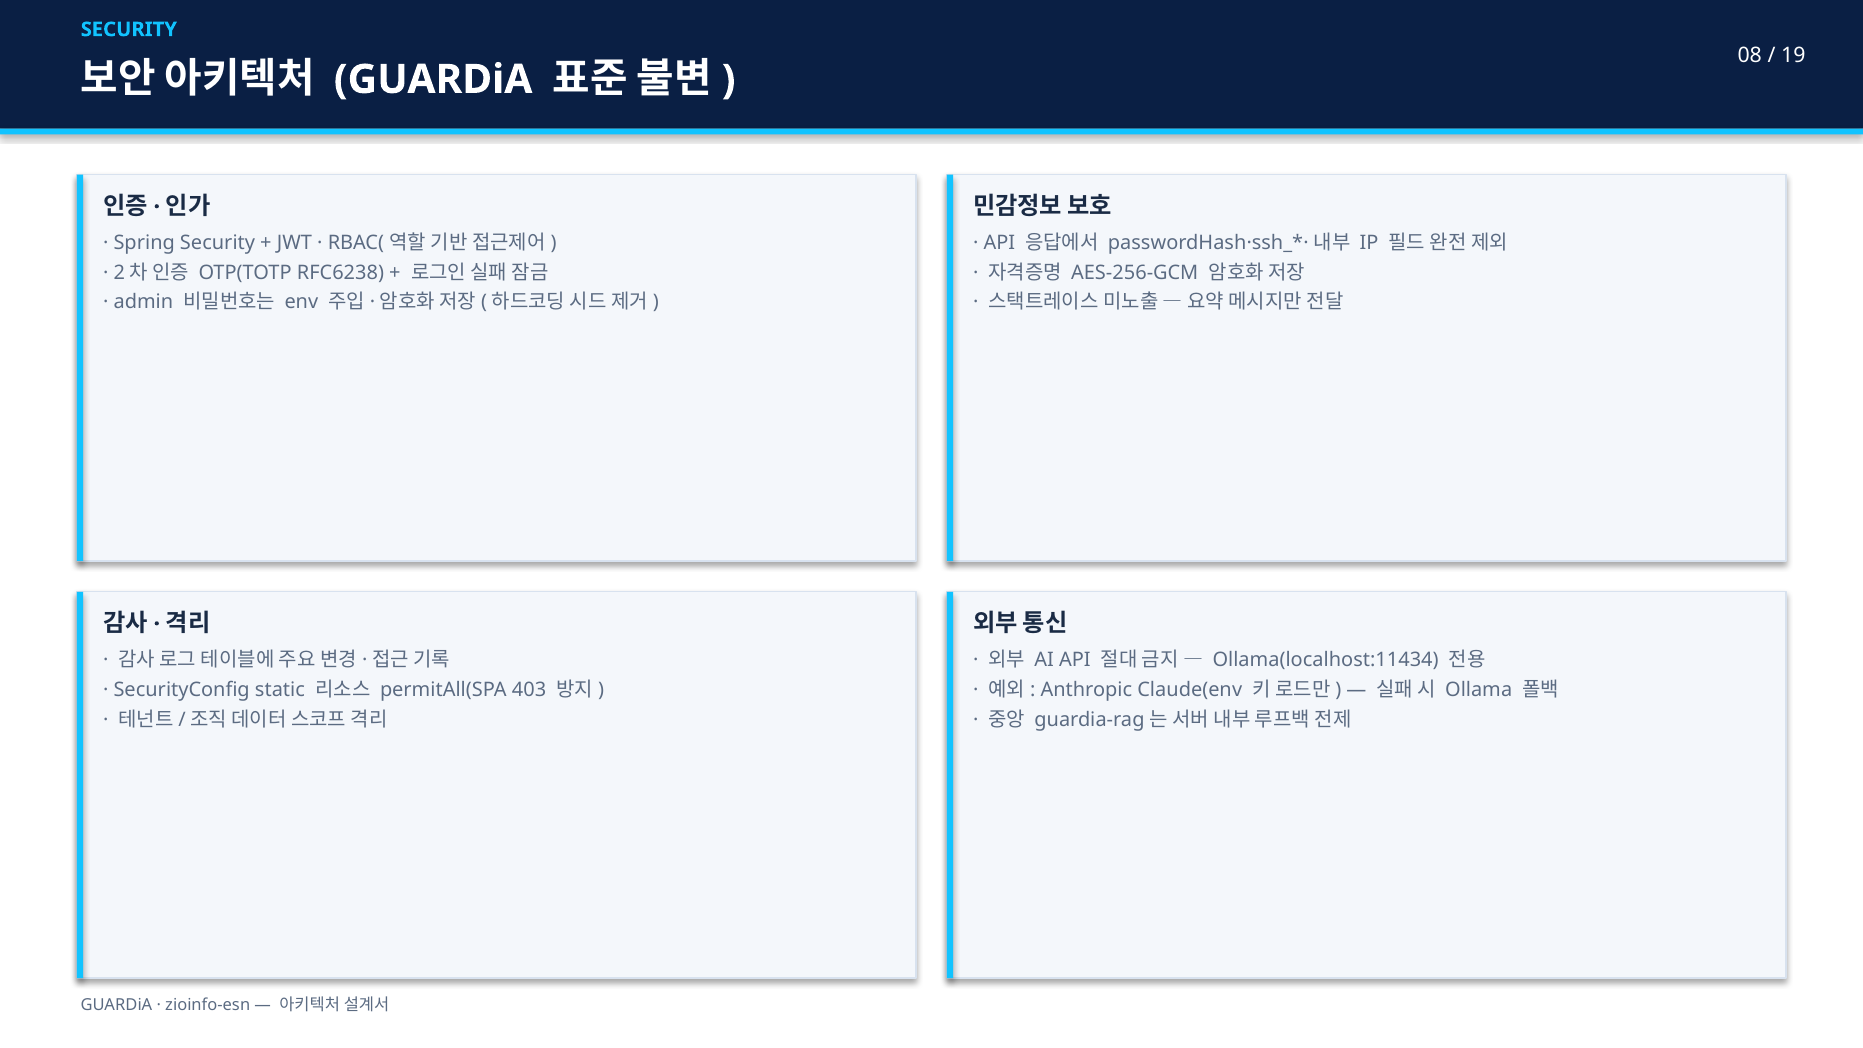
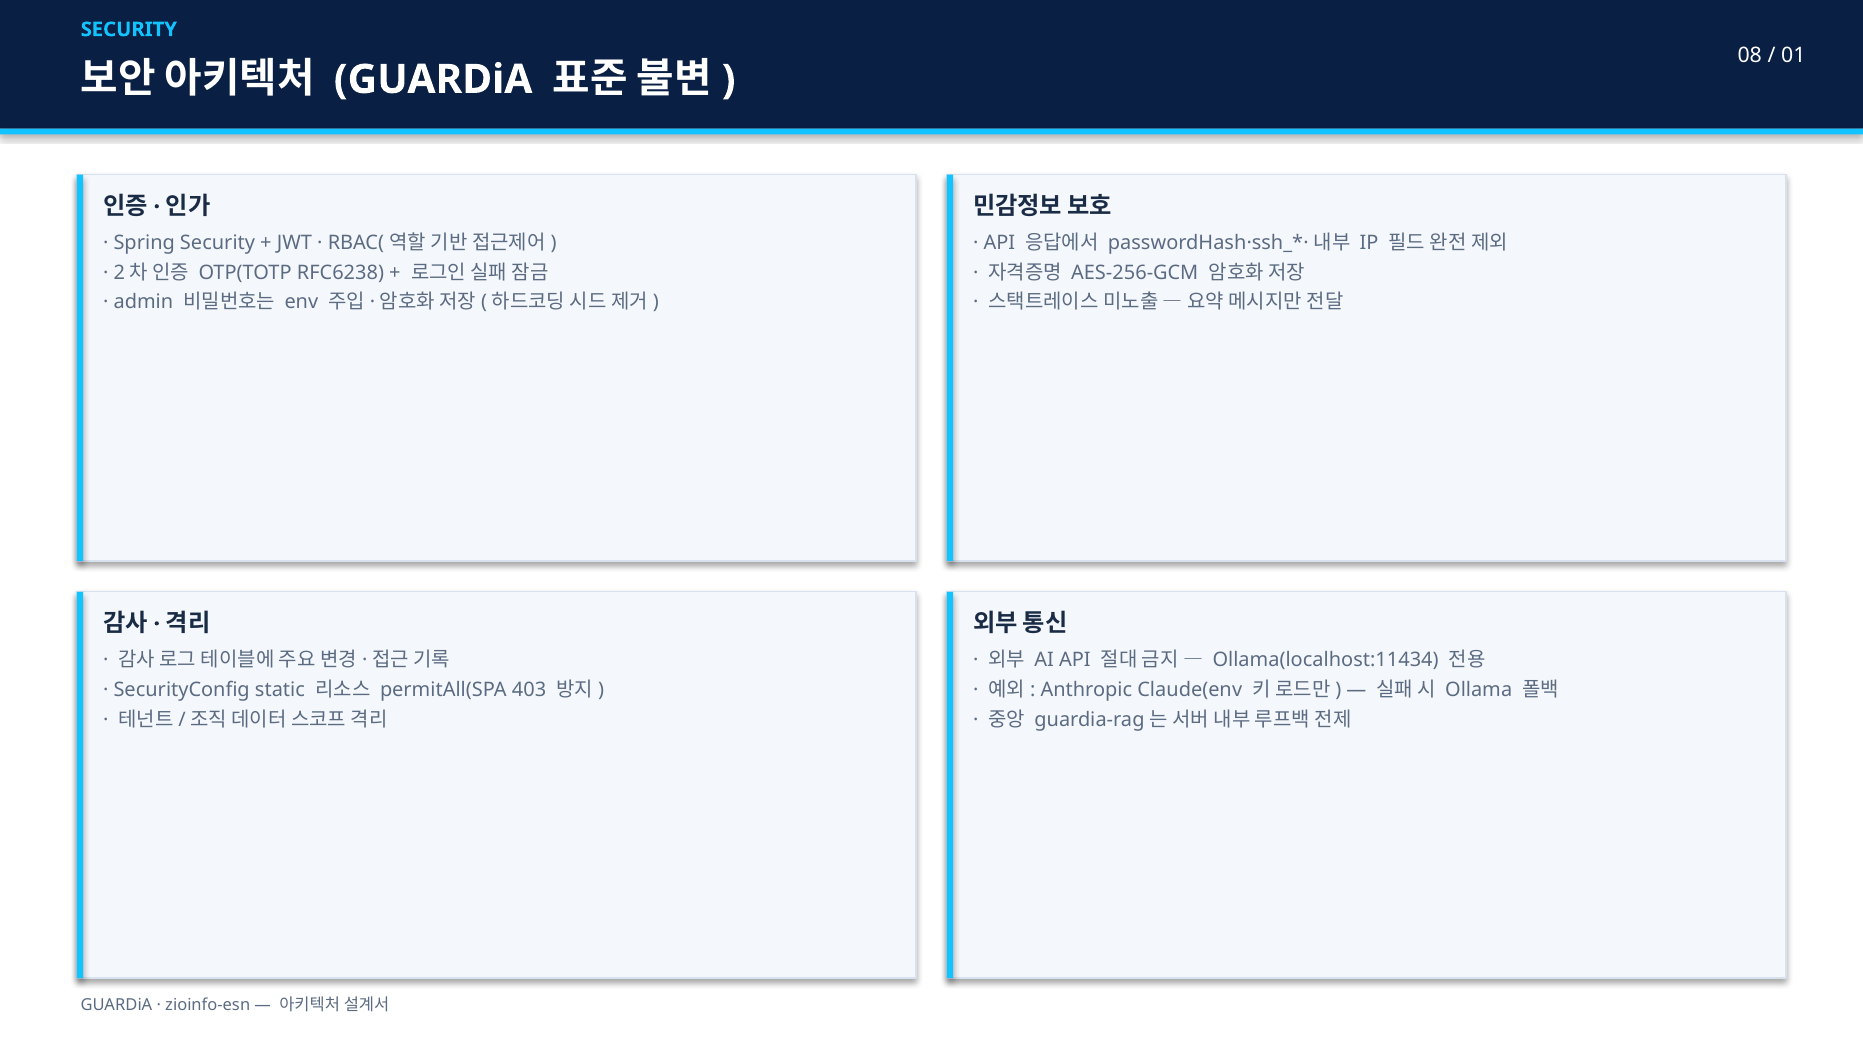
19: 19 -> 01 (1793, 55)
